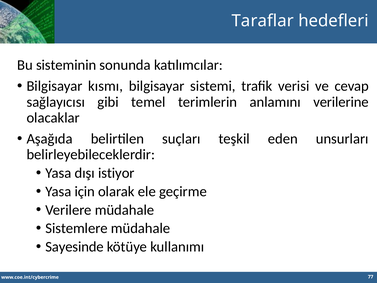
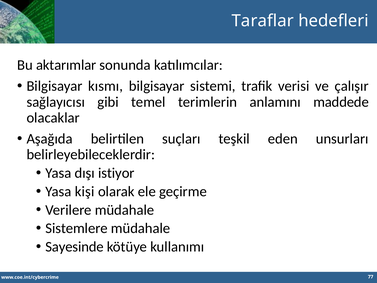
sisteminin: sisteminin -> aktarımlar (66, 65)
cevap: cevap -> çalışır (352, 86)
verilerine: verilerine -> maddede (341, 102)
için: için -> kişi (85, 191)
